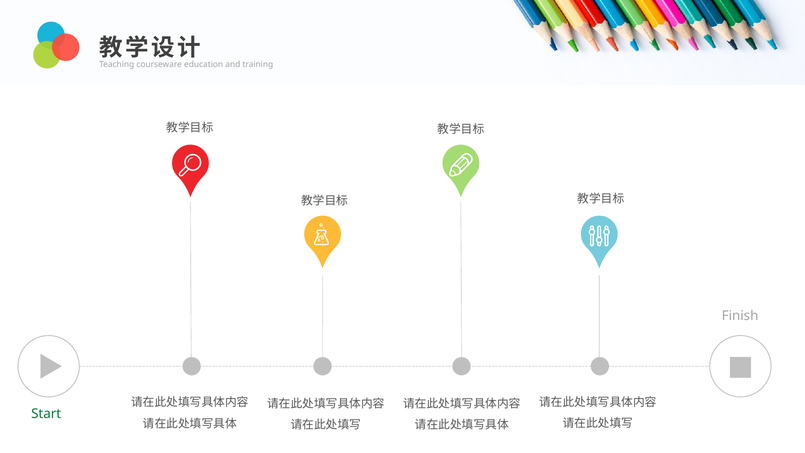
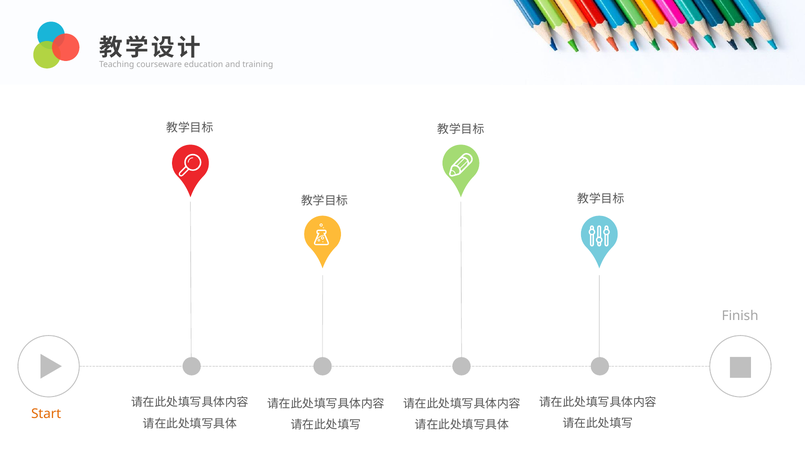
Start colour: green -> orange (46, 414)
